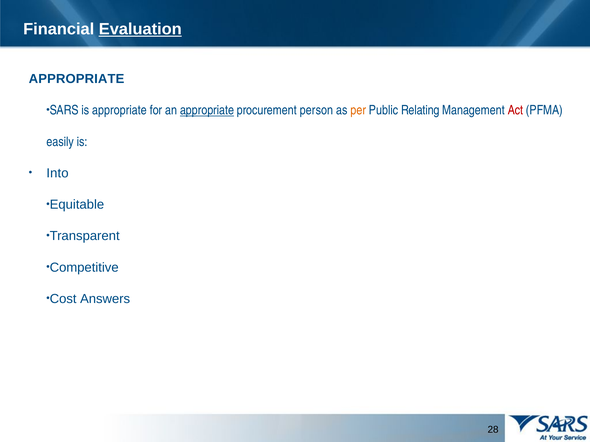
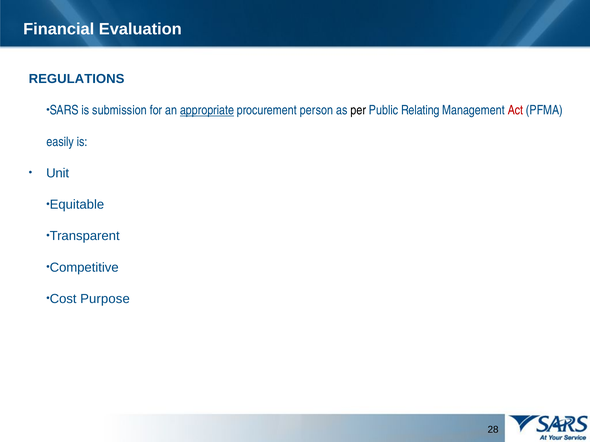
Evaluation underline: present -> none (140, 29)
APPROPRIATE: APPROPRIATE -> REGULATIONS (77, 79)
is appropriate: appropriate -> submission (120, 110)
per colour: orange -> black (358, 110)
Into: Into -> Unit (58, 173)
Answers: Answers -> Purpose (105, 299)
